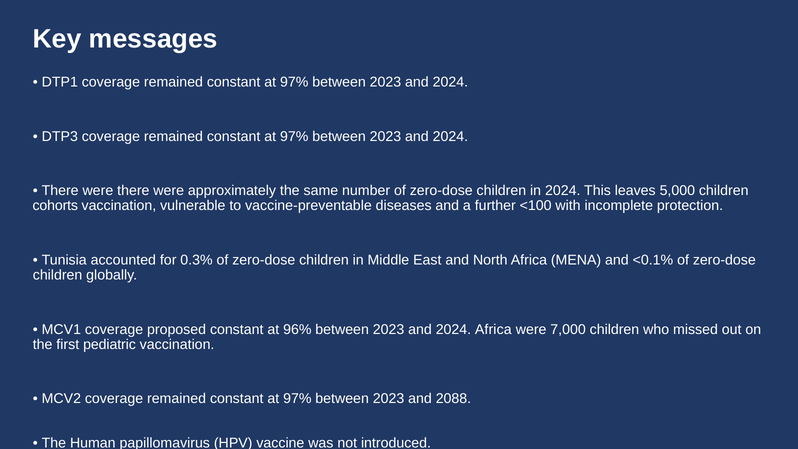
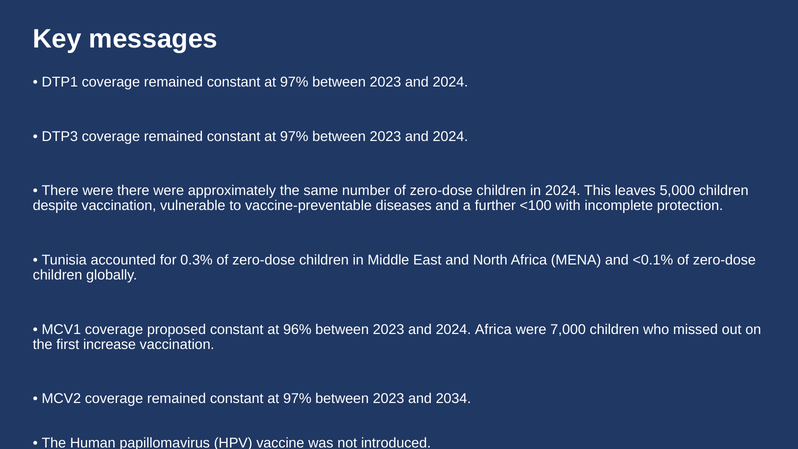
cohorts: cohorts -> despite (55, 206)
pediatric: pediatric -> increase (110, 345)
2088: 2088 -> 2034 (453, 399)
